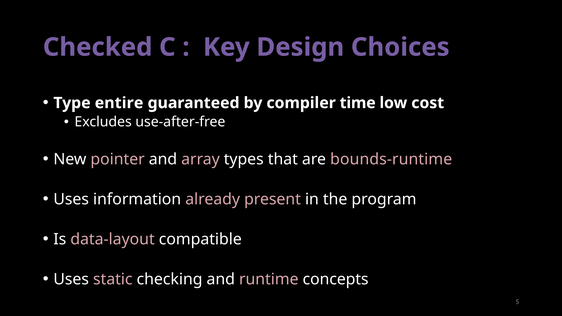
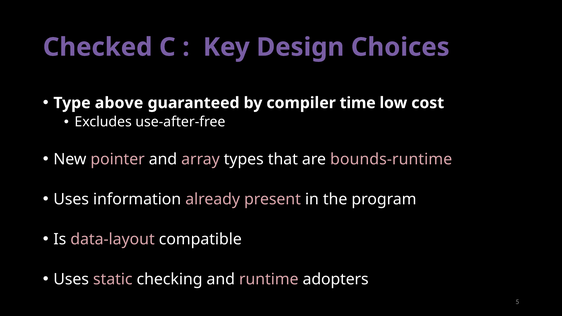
entire: entire -> above (119, 103)
concepts: concepts -> adopters (336, 279)
